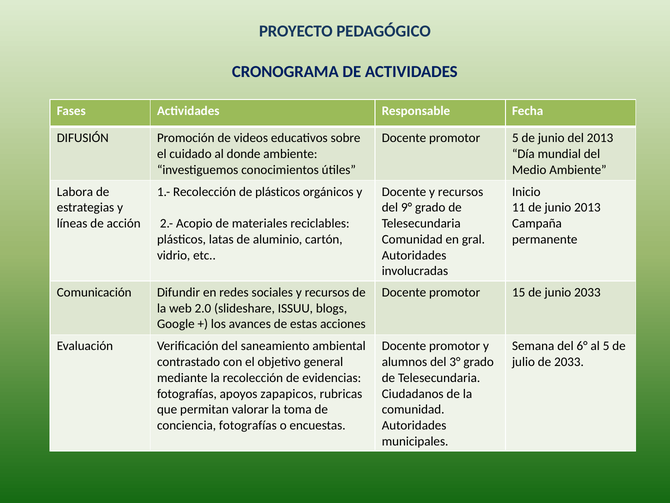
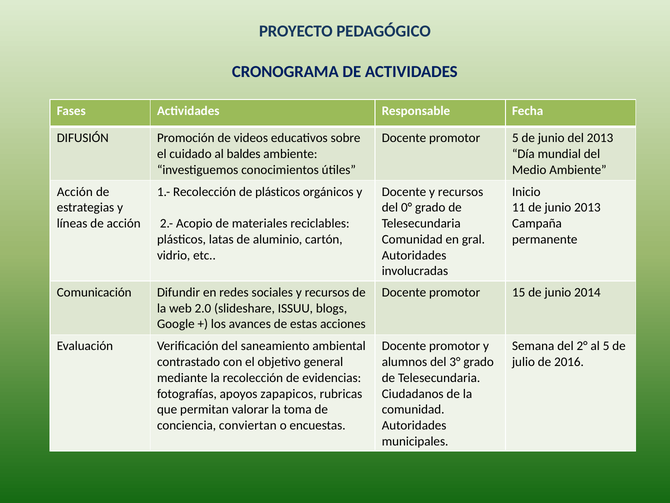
donde: donde -> baldes (244, 154)
Labora: Labora -> Acción (75, 192)
9°: 9° -> 0° (407, 207)
junio 2033: 2033 -> 2014 (587, 292)
6°: 6° -> 2° (582, 346)
de 2033: 2033 -> 2016 (569, 362)
conciencia fotografías: fotografías -> conviertan (248, 425)
